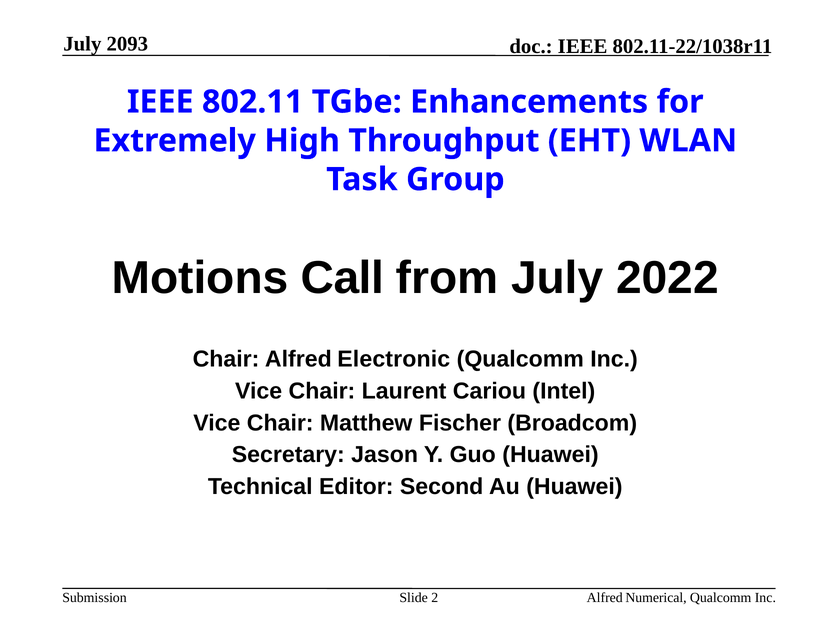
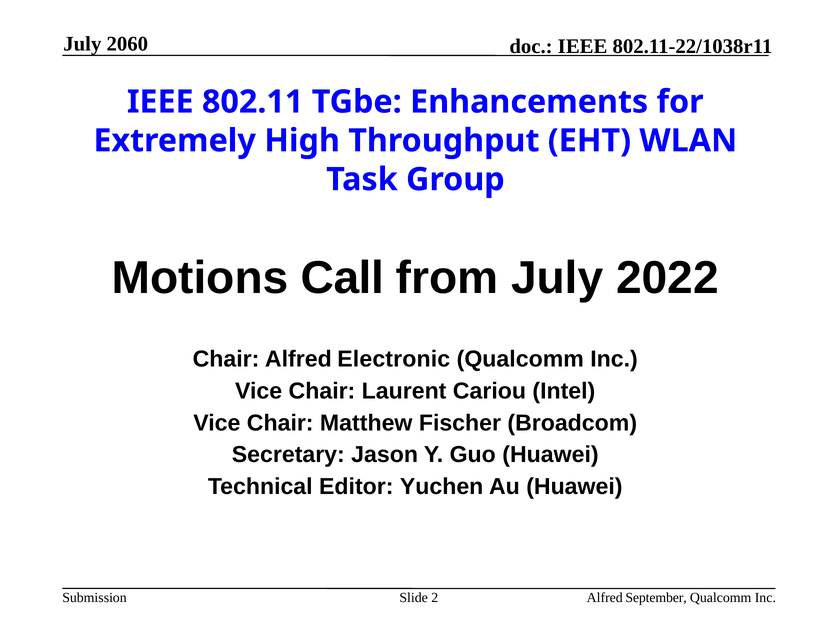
2093: 2093 -> 2060 (127, 44)
Second: Second -> Yuchen (442, 487)
Numerical: Numerical -> September (656, 598)
